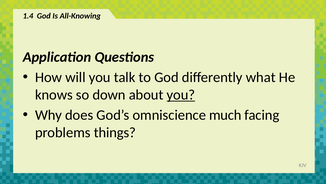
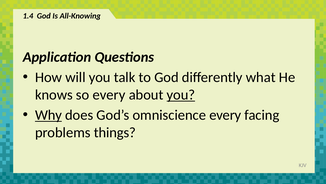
so down: down -> every (109, 95)
Why underline: none -> present (48, 115)
omniscience much: much -> every (225, 115)
